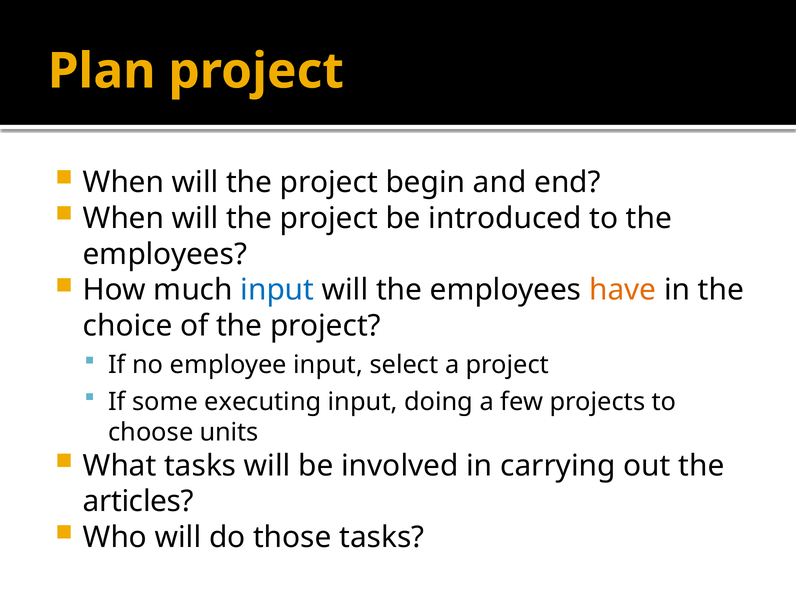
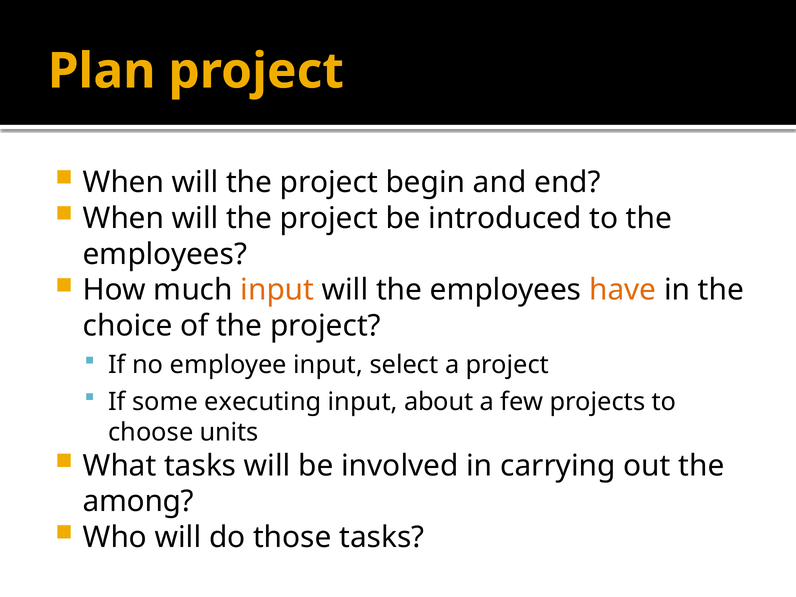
input colour: blue -> orange (277, 290)
doing: doing -> about (439, 402)
articles: articles -> among (138, 501)
